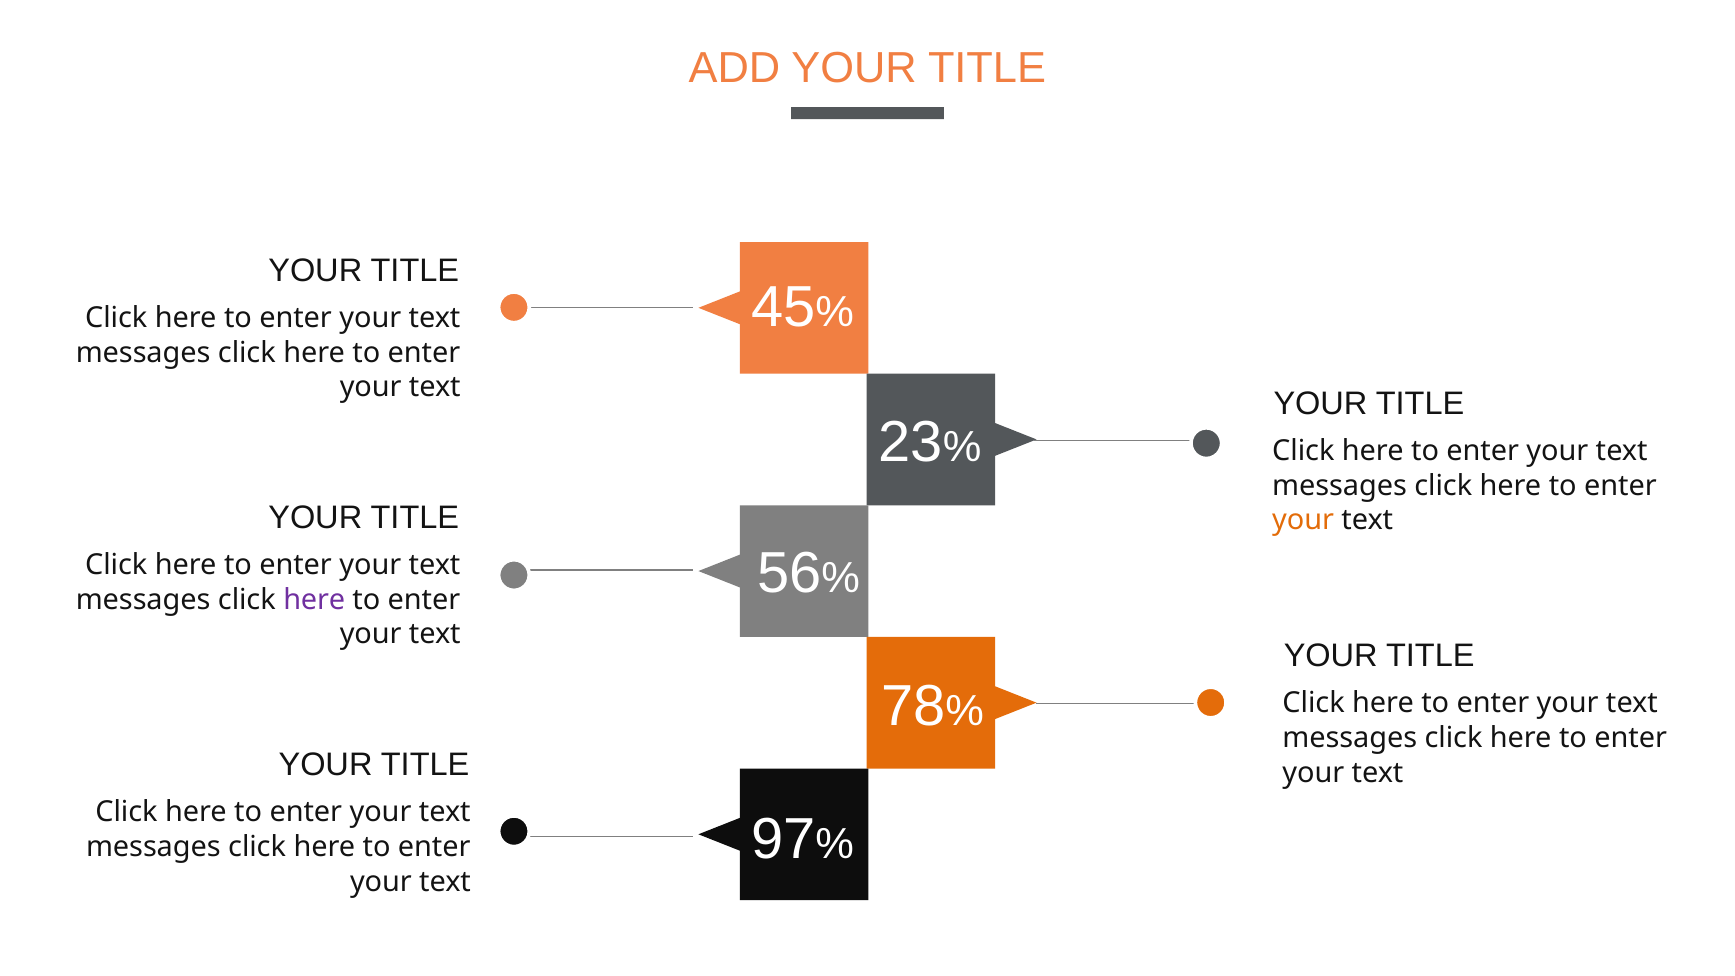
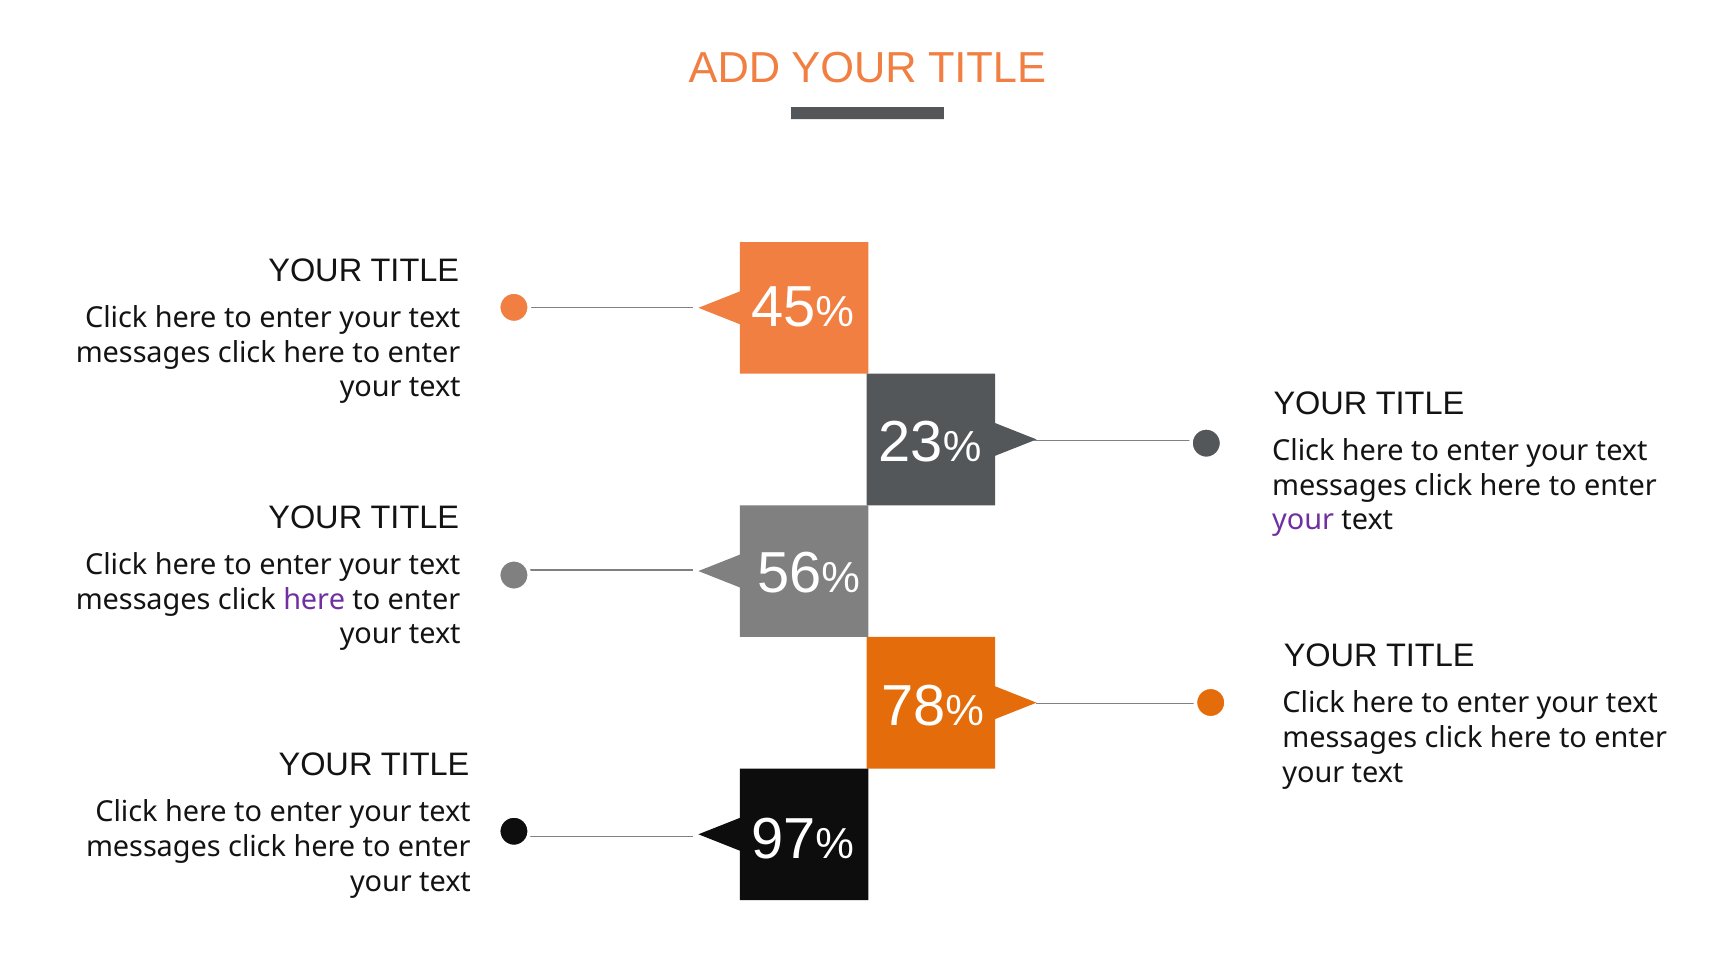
your colour: orange -> purple (1303, 520)
